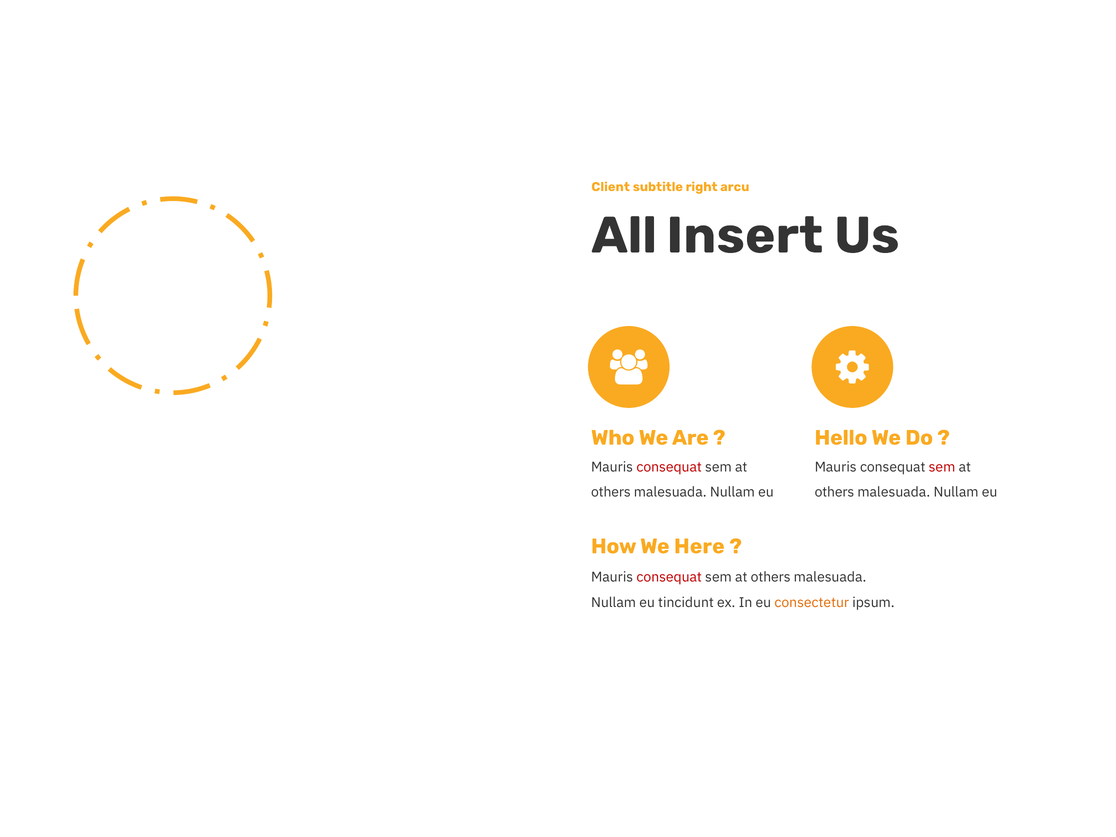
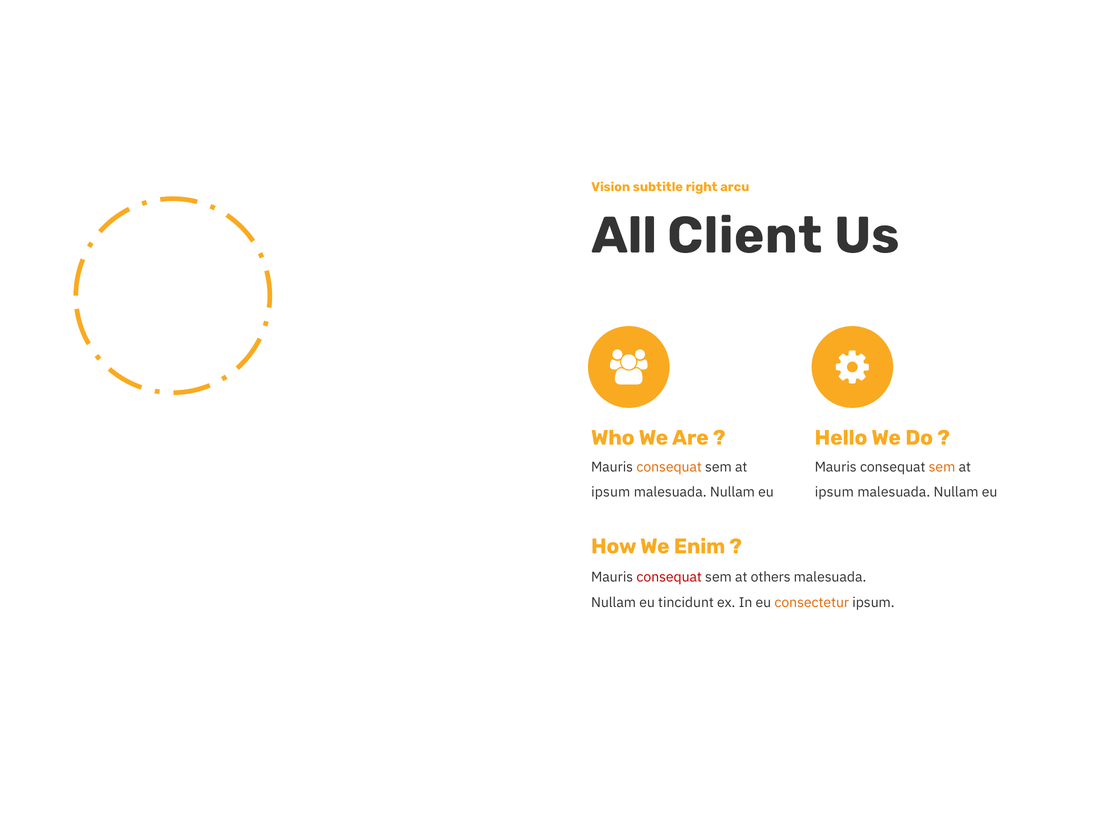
Client: Client -> Vision (611, 187)
Insert: Insert -> Client (745, 236)
consequat colour: red -> orange (669, 467)
sem colour: red -> orange (942, 467)
others: others -> ipsum (611, 492)
others: others -> ipsum (834, 492)
Here: Here -> Enim (700, 546)
